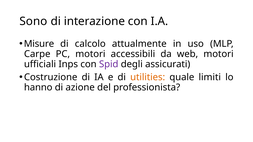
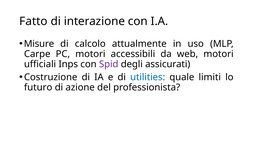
Sono: Sono -> Fatto (33, 21)
utilities colour: orange -> blue (148, 77)
hanno: hanno -> futuro (38, 88)
